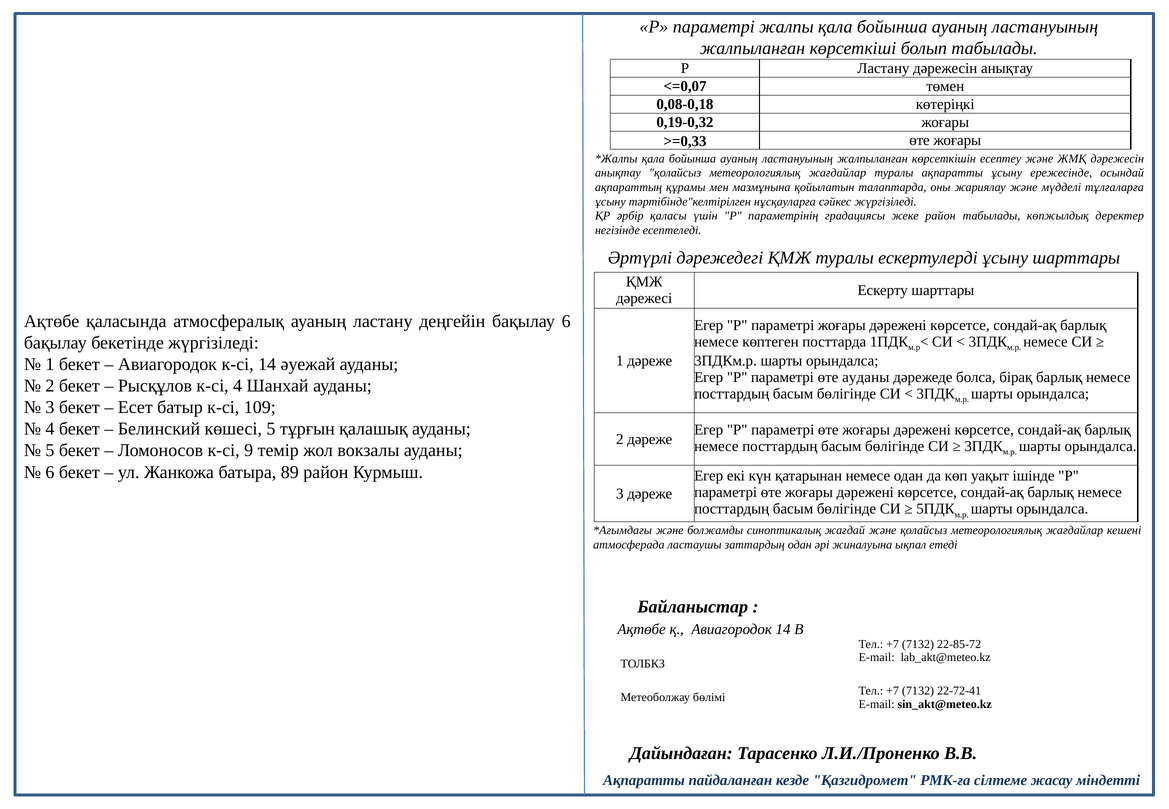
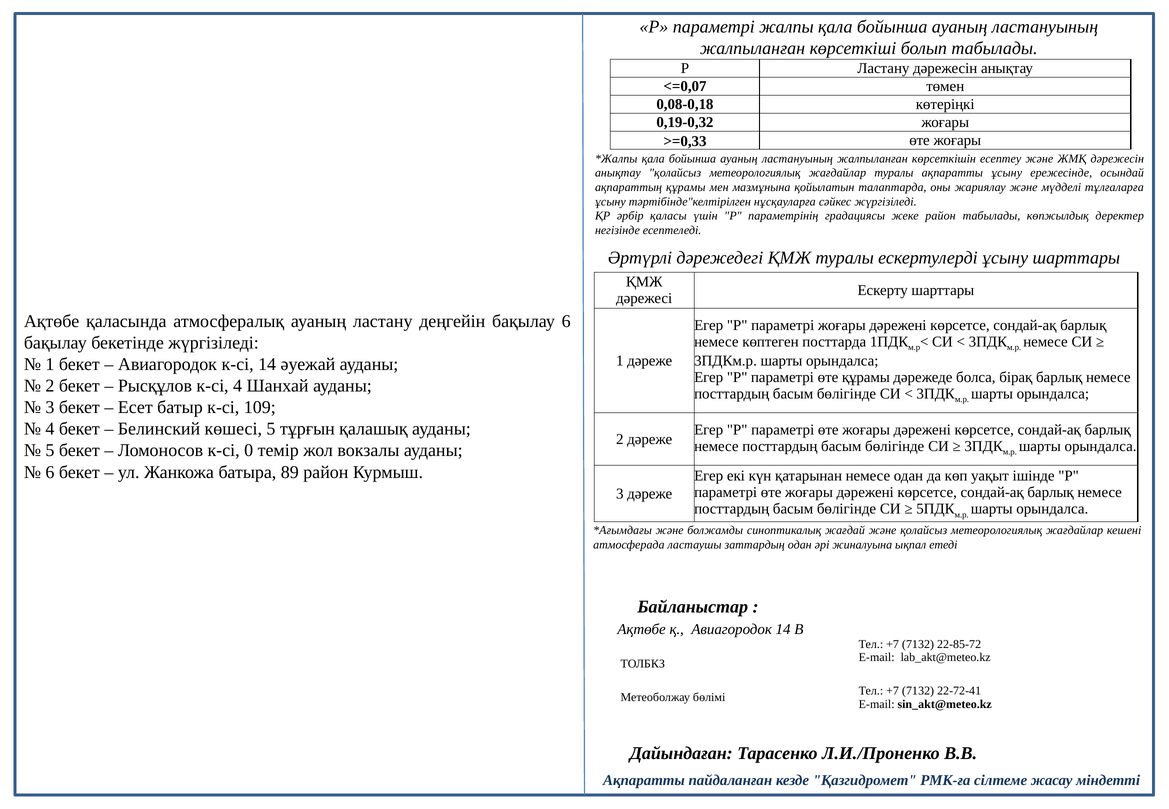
өте ауданы: ауданы -> құрамы (866, 377)
9: 9 -> 0 (249, 451)
